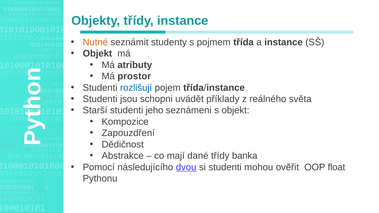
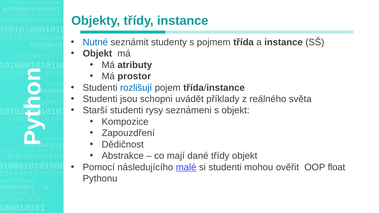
Nutné colour: orange -> blue (95, 42)
jeho: jeho -> rysy (154, 110)
třídy banka: banka -> objekt (245, 156)
dvou: dvou -> malé (186, 167)
